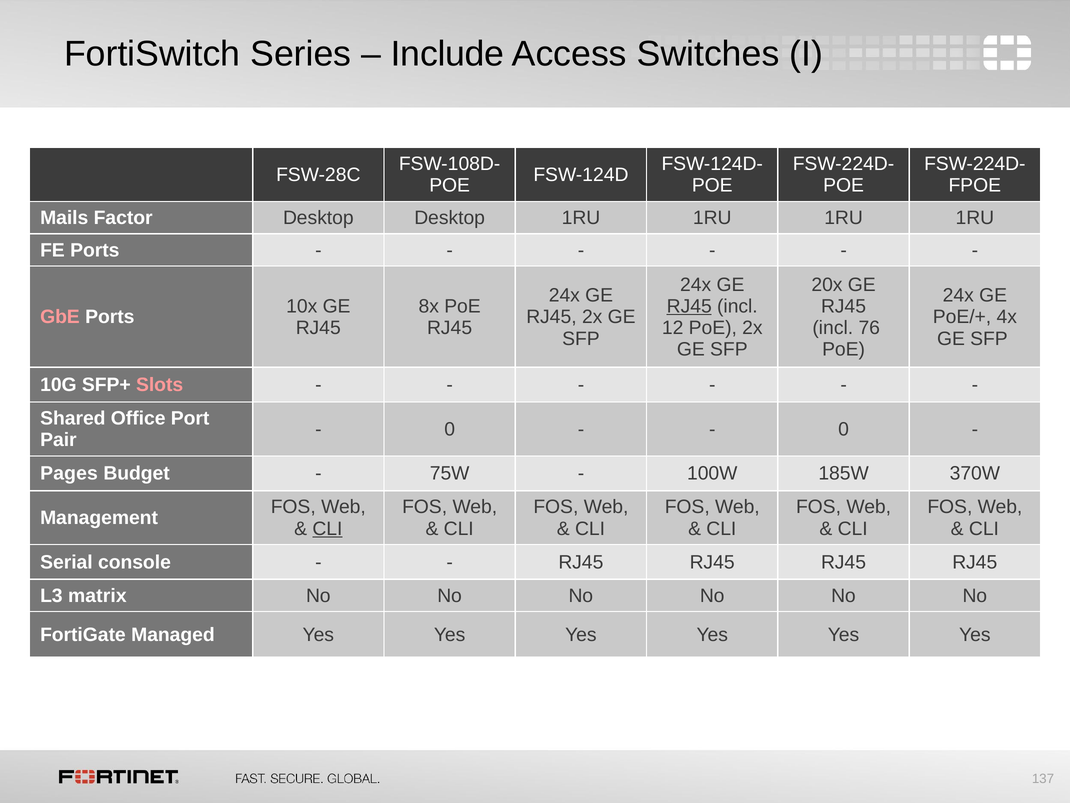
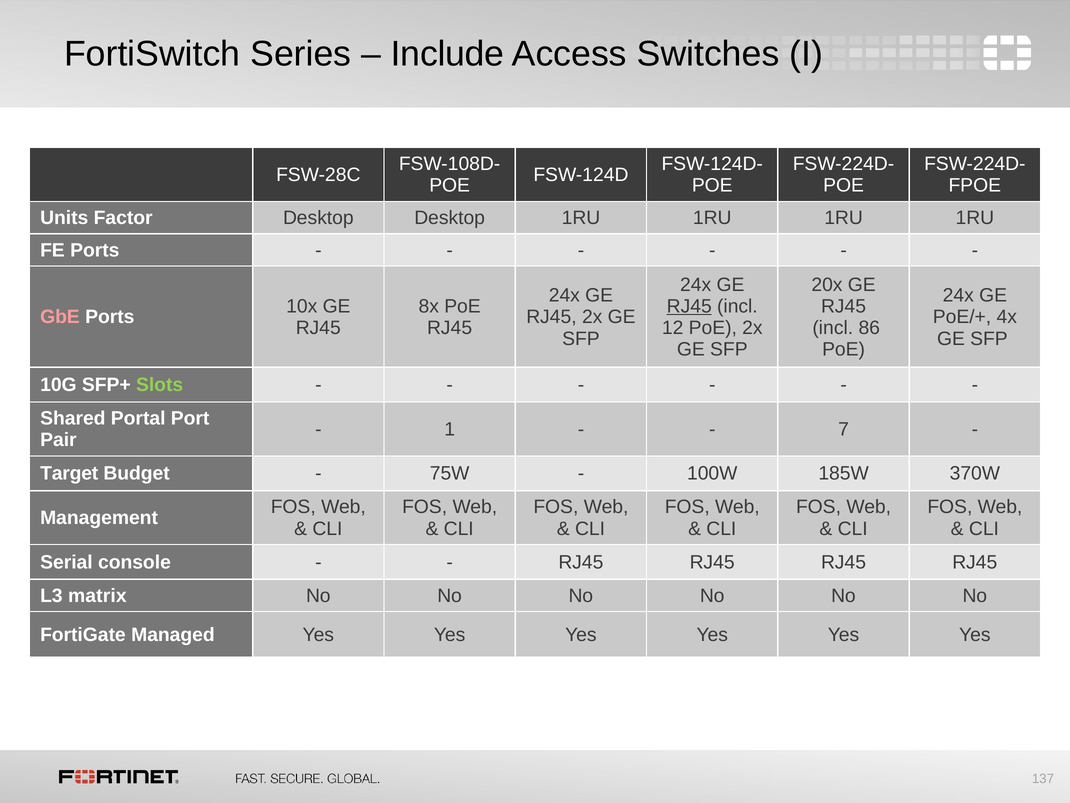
Mails: Mails -> Units (64, 218)
76: 76 -> 86 (869, 328)
Slots colour: pink -> light green (160, 385)
Office: Office -> Portal (138, 418)
0: 0 -> 1 (450, 429)
0: 0 -> 7 (844, 429)
Pages: Pages -> Target (69, 473)
CLI underline: present -> none (327, 528)
